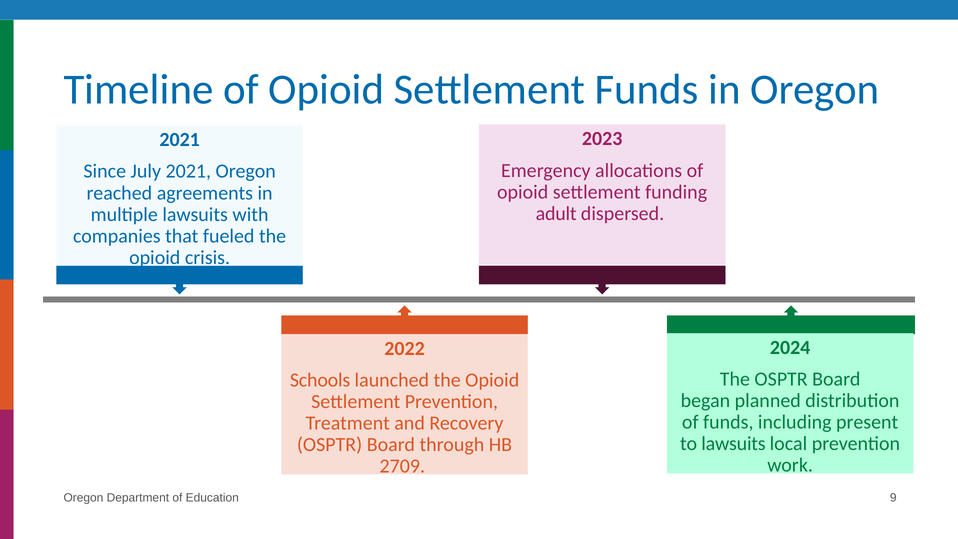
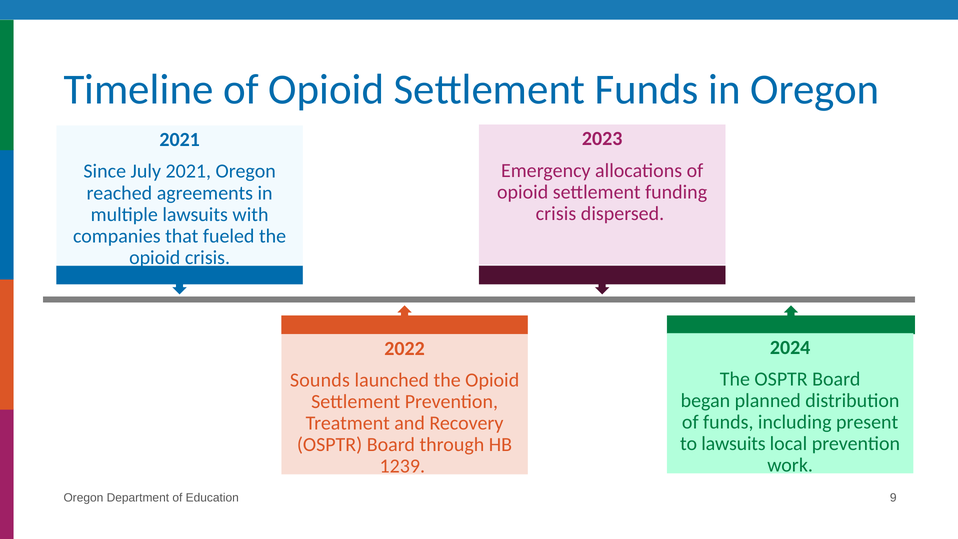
adult: adult -> crisis (556, 214)
Schools: Schools -> Sounds (320, 380)
2709: 2709 -> 1239 (402, 466)
